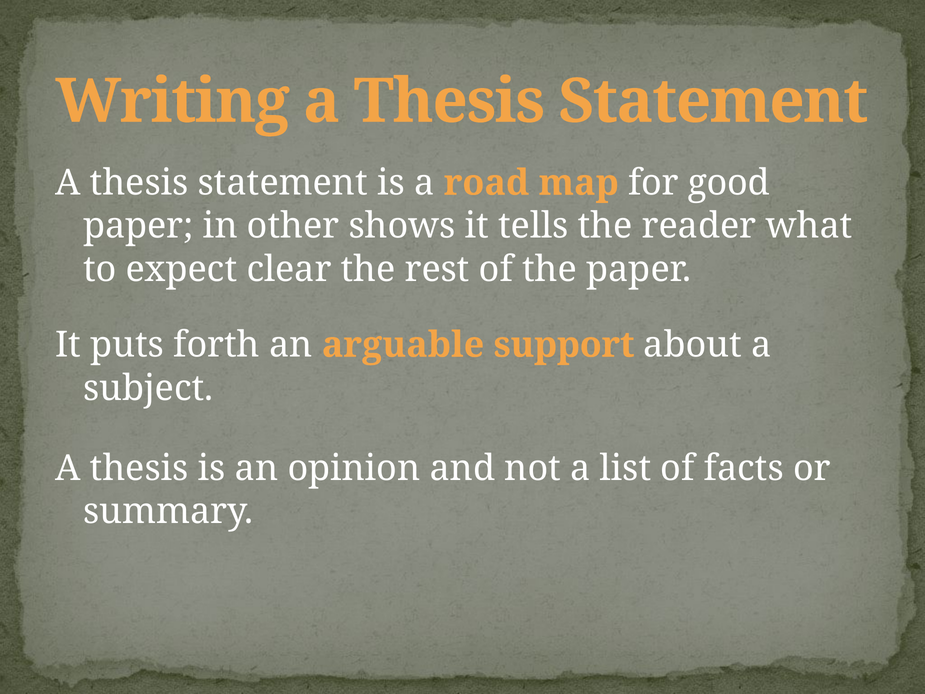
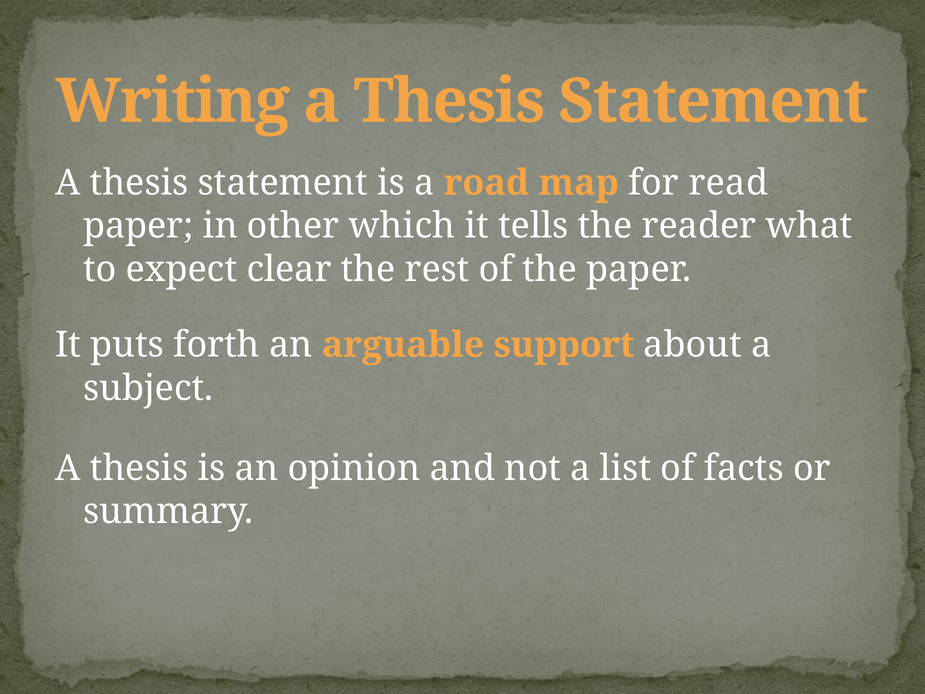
good: good -> read (728, 183)
shows: shows -> which (402, 226)
